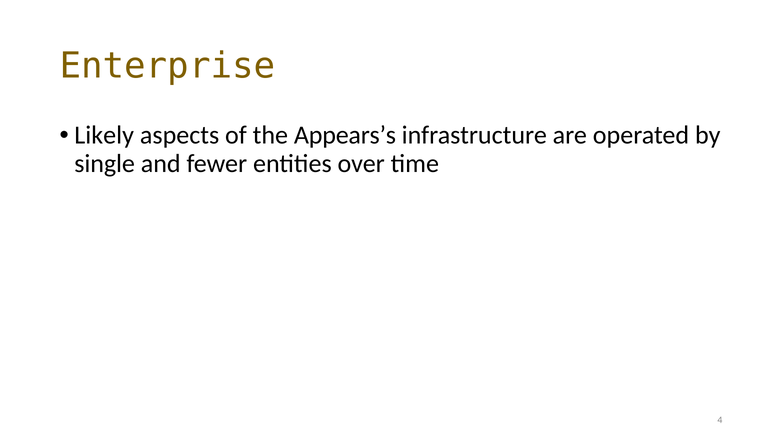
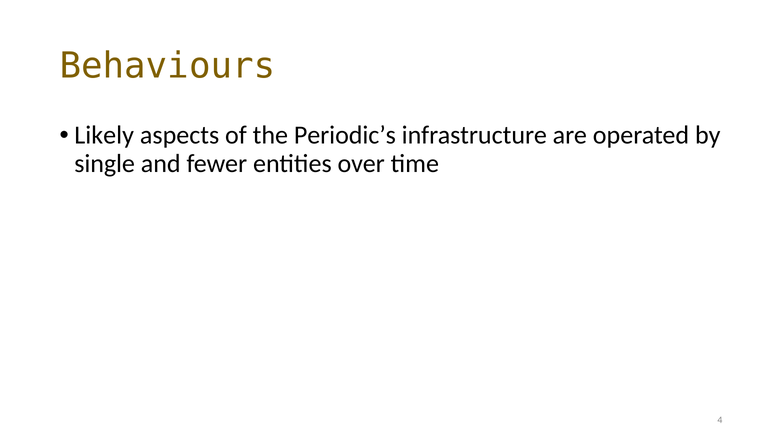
Enterprise: Enterprise -> Behaviours (167, 66)
Appears’s: Appears’s -> Periodic’s (345, 135)
